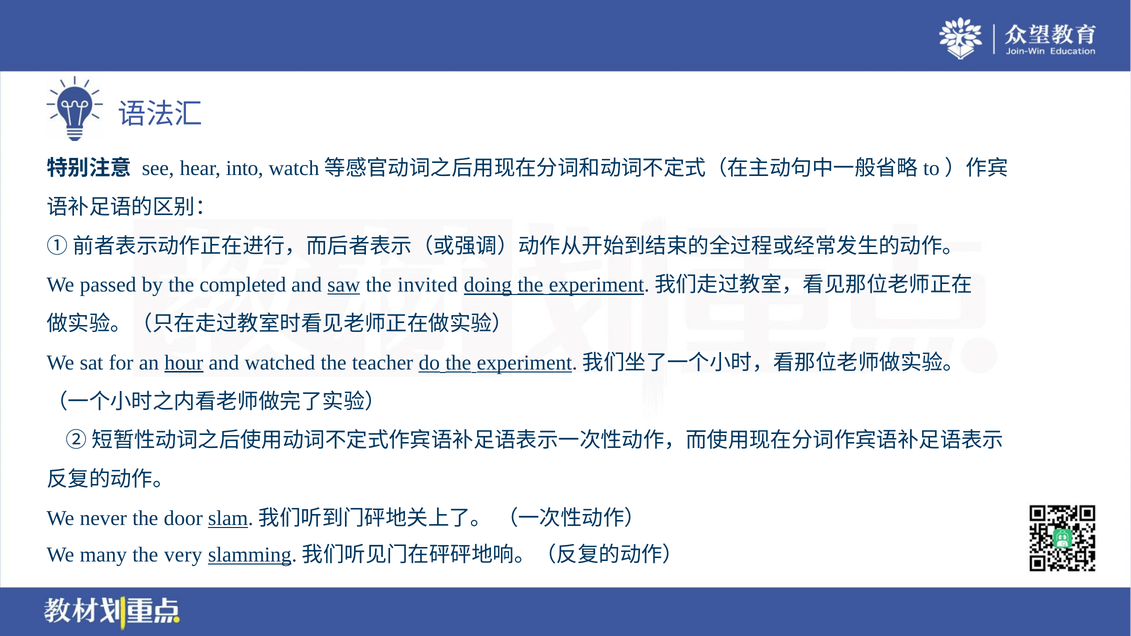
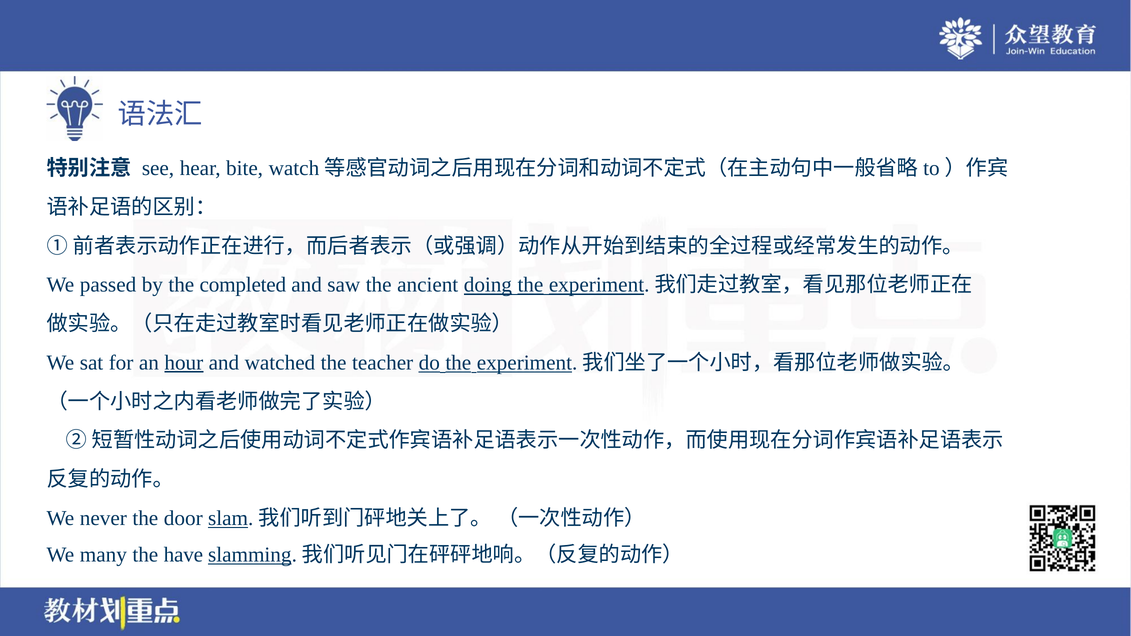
into: into -> bite (245, 168)
saw underline: present -> none (344, 285)
invited: invited -> ancient (428, 285)
very: very -> have (183, 555)
